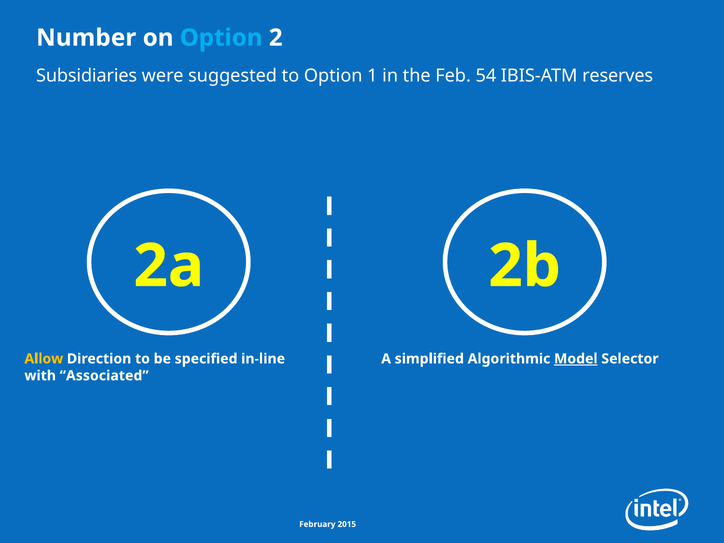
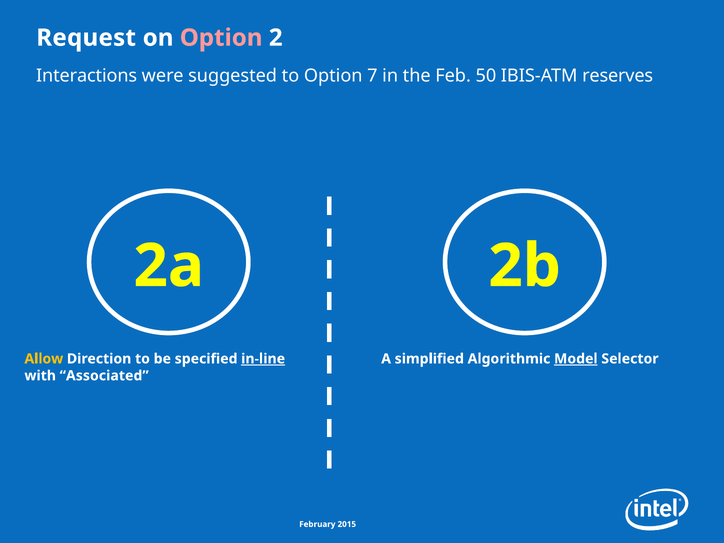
Number: Number -> Request (86, 38)
Option colour: light blue -> pink (221, 38)
Subsidiaries: Subsidiaries -> Interactions (87, 76)
1: 1 -> 7 (372, 76)
54: 54 -> 50 (486, 76)
in-line underline: none -> present (263, 359)
